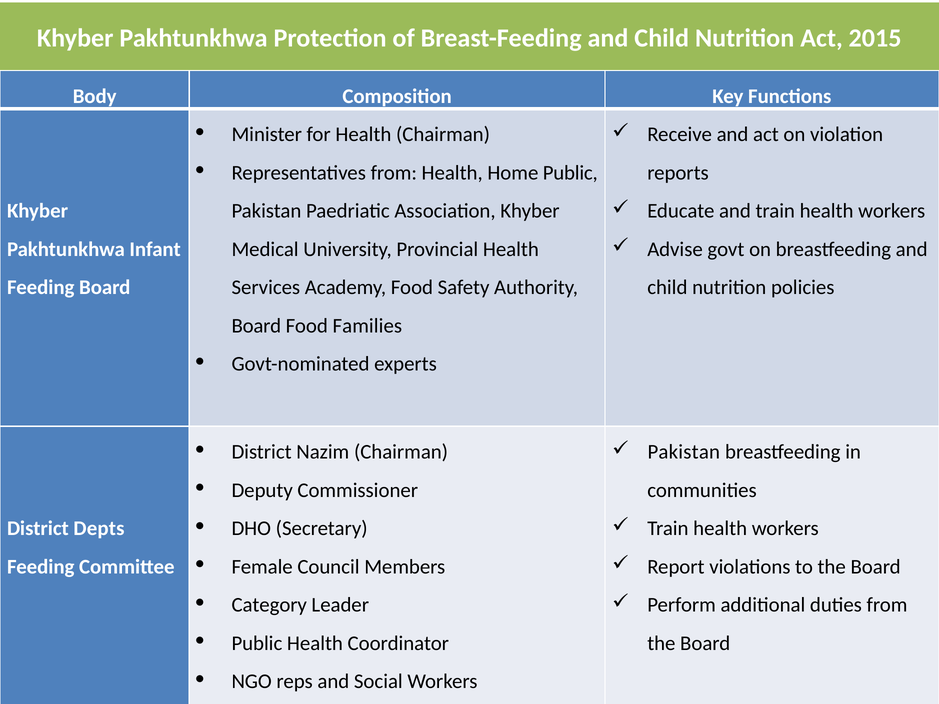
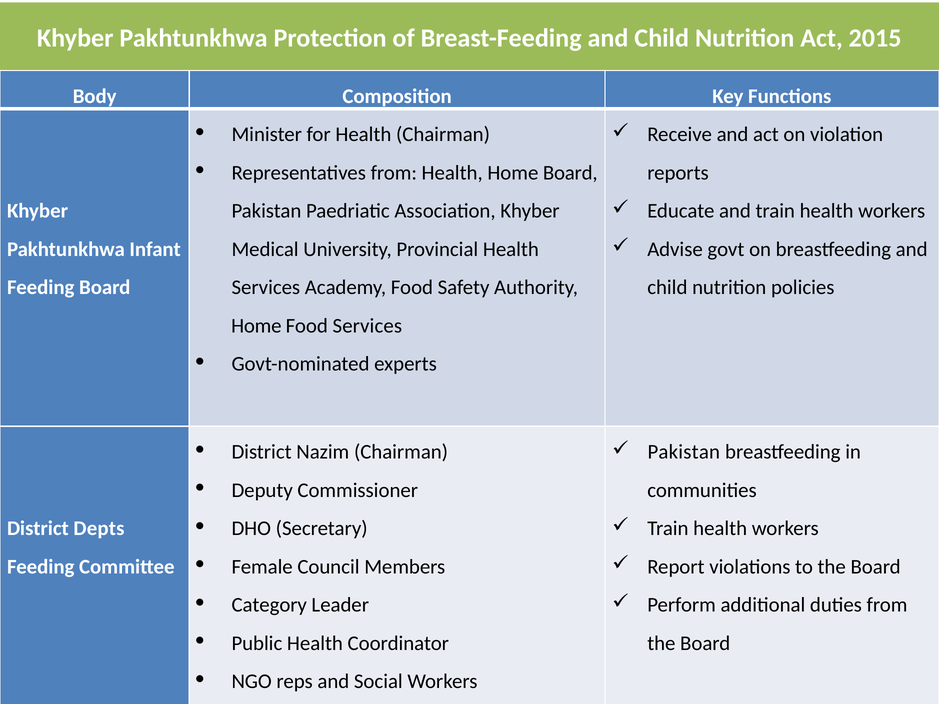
Home Public: Public -> Board (570, 173)
Board: Board -> Home (256, 326)
Food Families: Families -> Services (367, 326)
